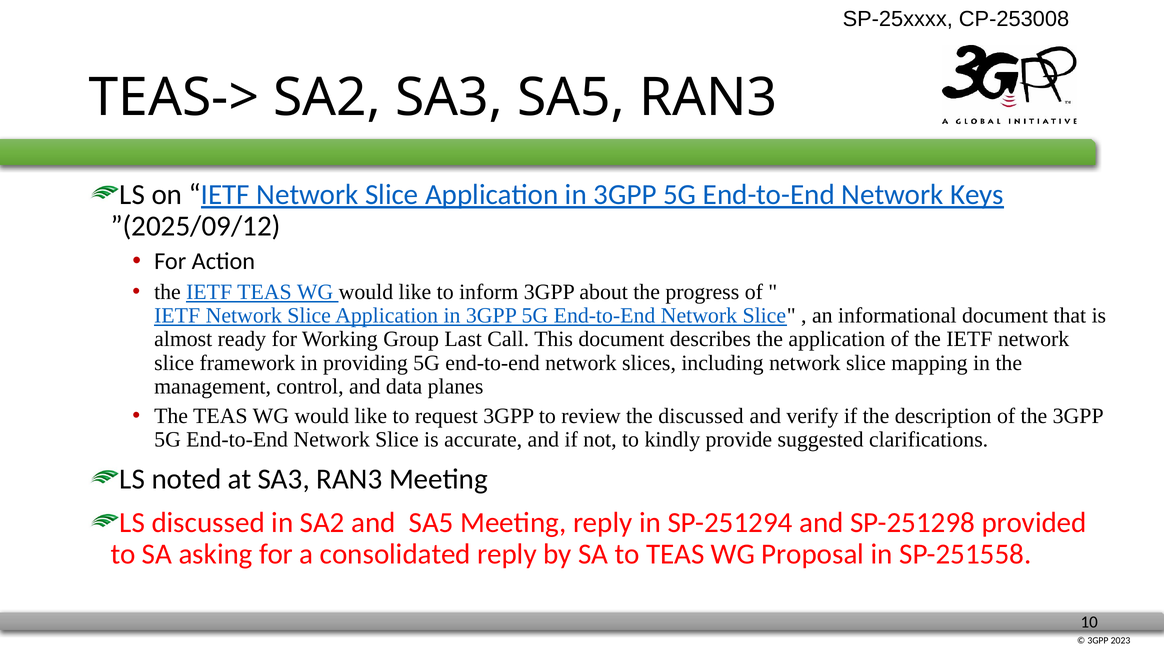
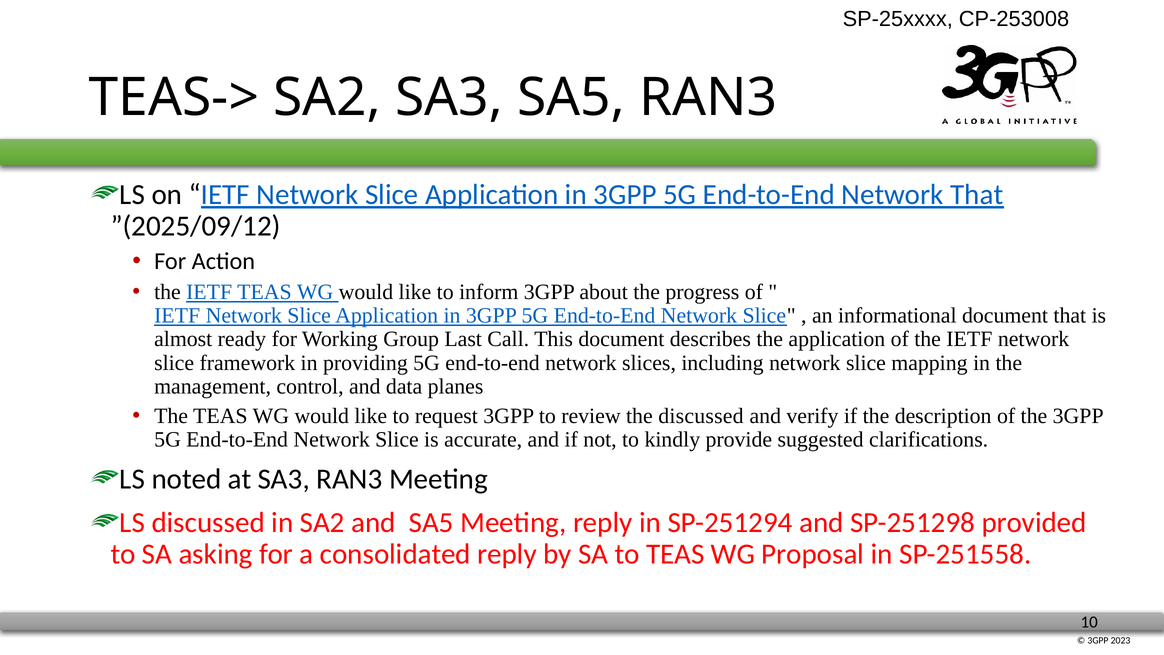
Network Keys: Keys -> That (977, 195)
